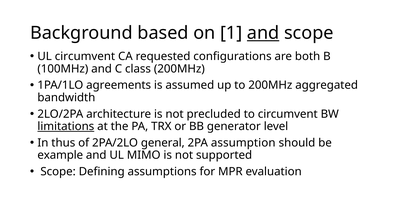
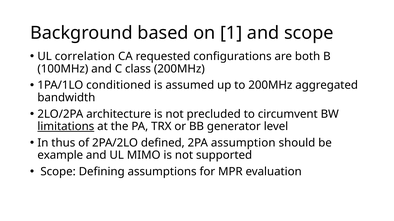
and underline: present -> none (263, 33)
UL circumvent: circumvent -> correlation (85, 57)
agreements: agreements -> conditioned (119, 85)
general: general -> defined (163, 143)
